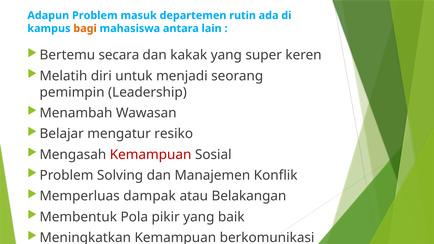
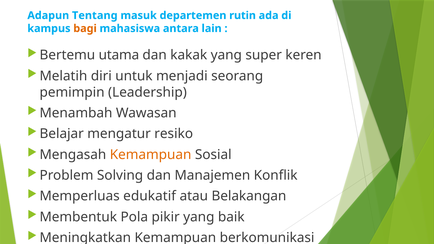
Adapun Problem: Problem -> Tentang (95, 15)
secara: secara -> utama (119, 55)
Kemampuan colour: red -> orange (151, 155)
dampak: dampak -> edukatif (150, 196)
